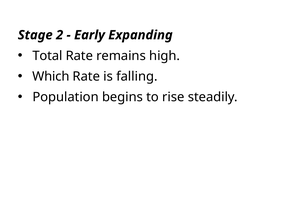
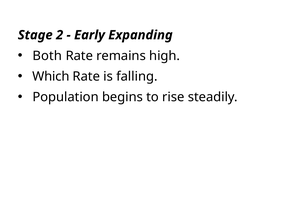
Total: Total -> Both (47, 56)
